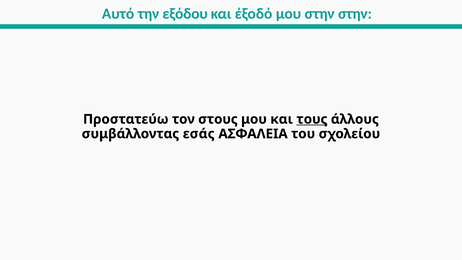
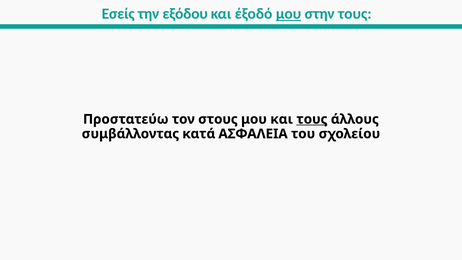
Αυτό: Αυτό -> Εσείς (118, 14)
μου underline: none -> present (289, 14)
στην στην: στην -> τους (355, 14)
εσάς: εσάς -> κατά (199, 134)
